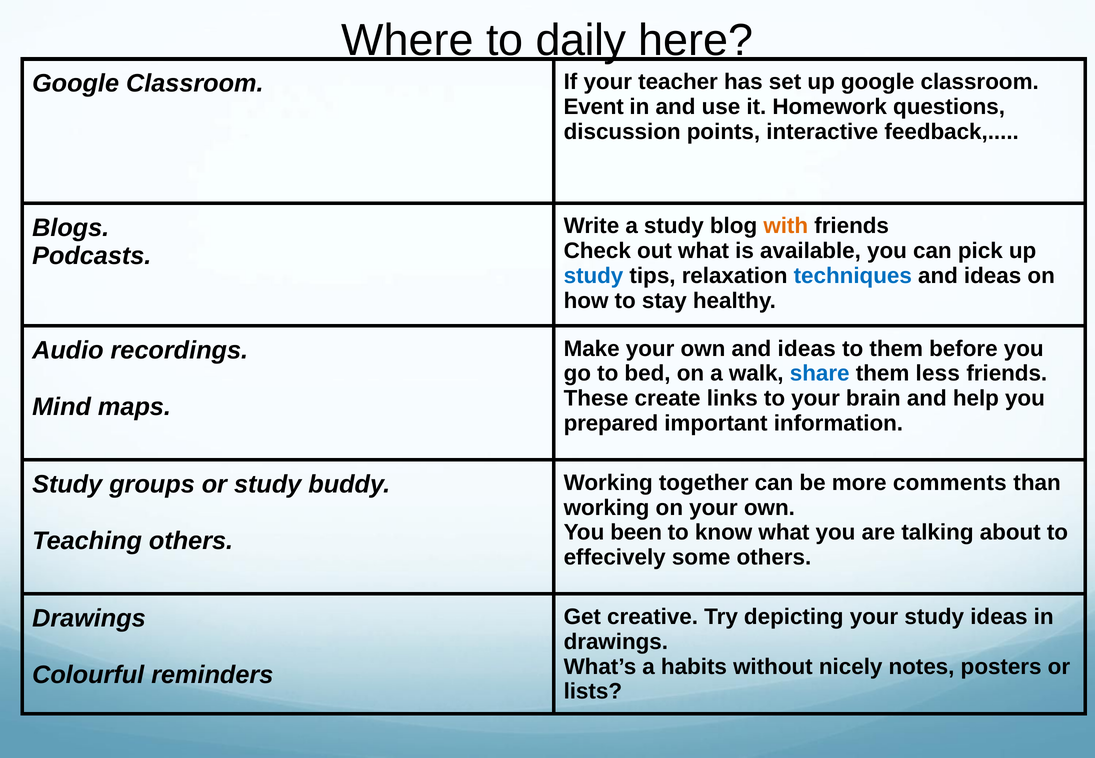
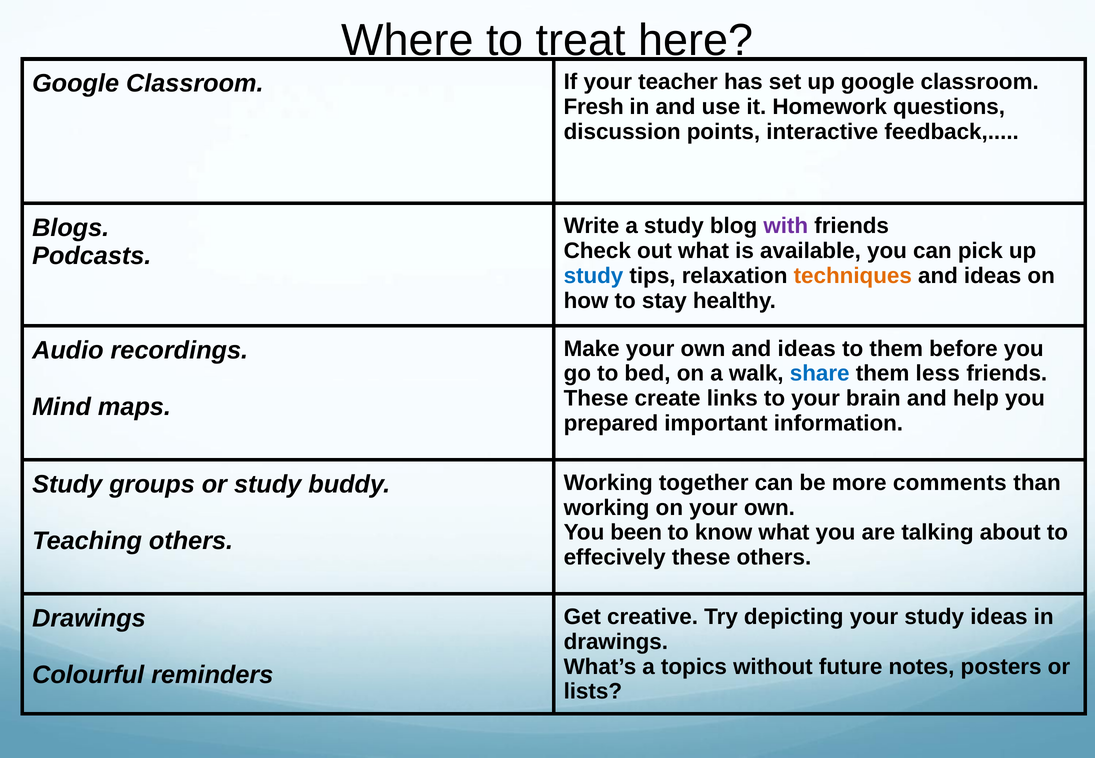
daily: daily -> treat (581, 40)
Event: Event -> Fresh (594, 107)
with colour: orange -> purple (786, 226)
techniques colour: blue -> orange (853, 276)
effecively some: some -> these (701, 558)
habits: habits -> topics (694, 667)
nicely: nicely -> future (851, 667)
